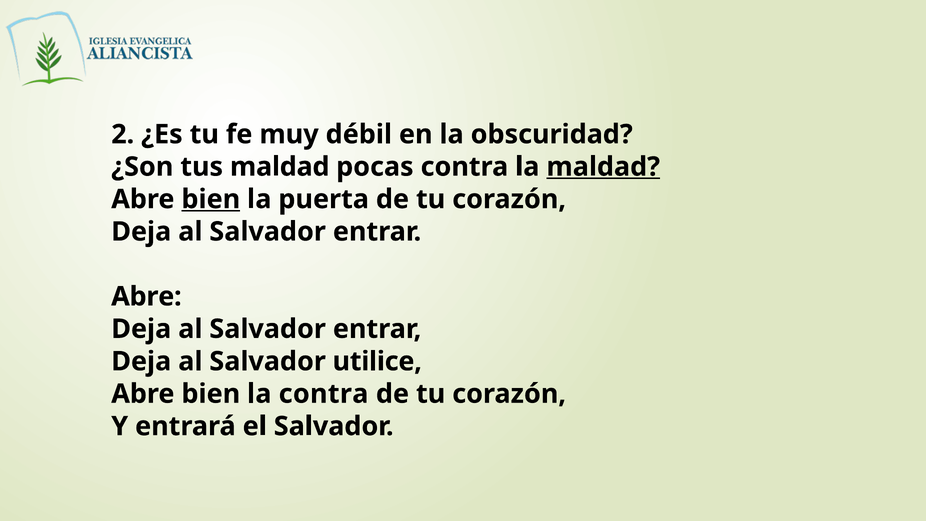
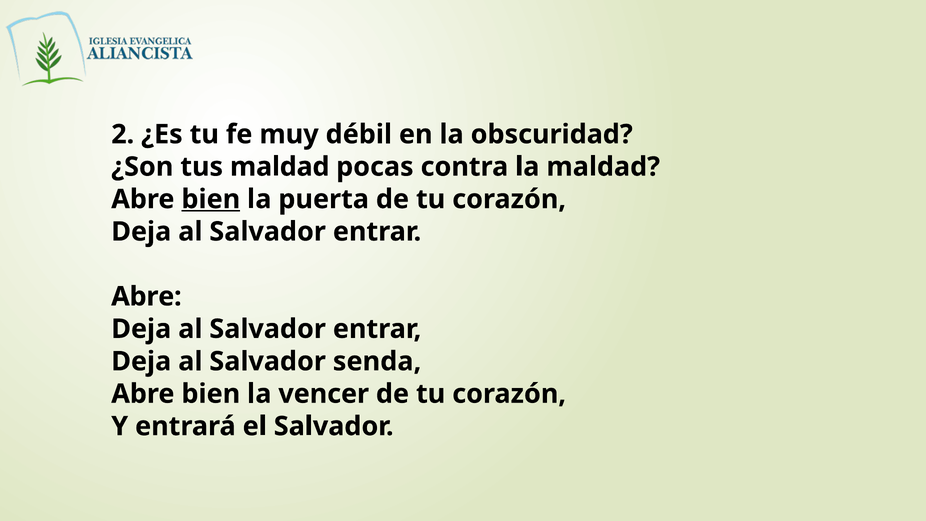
maldad underline: present -> none (603, 167)
utilice: utilice -> senda (377, 361)
la contra: contra -> vencer (324, 394)
